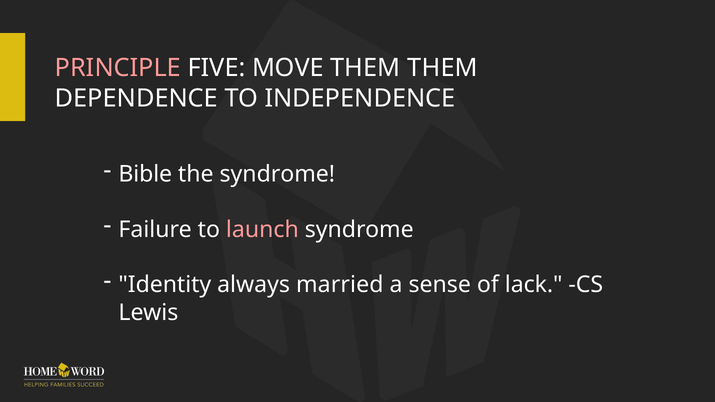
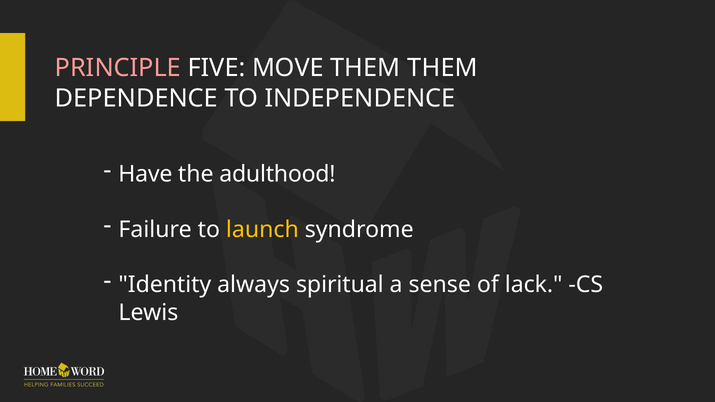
Bible: Bible -> Have (145, 174)
the syndrome: syndrome -> adulthood (277, 174)
launch colour: pink -> yellow (262, 230)
married: married -> spiritual (340, 285)
